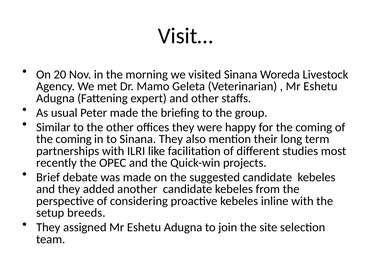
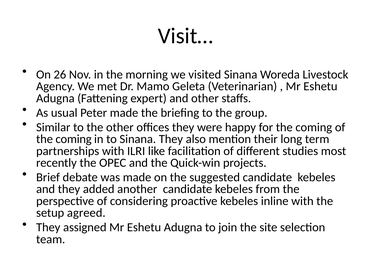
20: 20 -> 26 (60, 75)
breeds: breeds -> agreed (86, 213)
